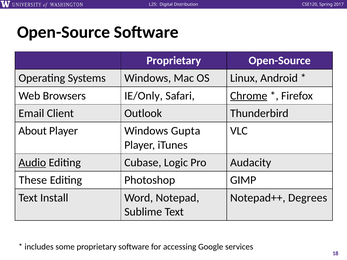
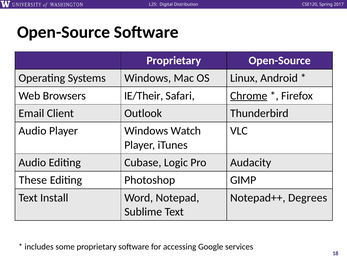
IE/Only: IE/Only -> IE/Their (144, 96)
About: About -> Audio (32, 131)
Gupta: Gupta -> Watch (186, 131)
Audio underline: present -> none (32, 163)
